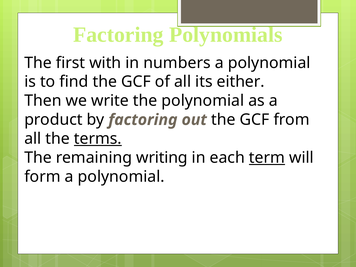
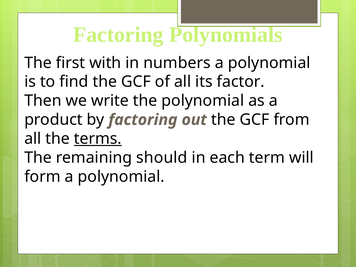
either: either -> factor (241, 82)
writing: writing -> should (162, 158)
term underline: present -> none (267, 158)
